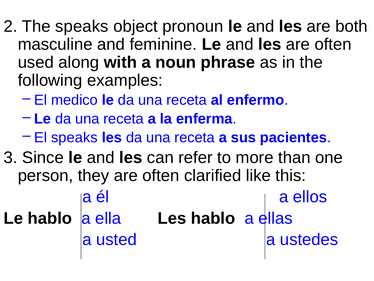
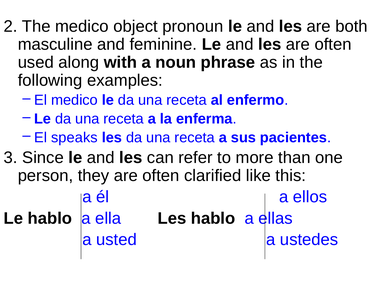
The speaks: speaks -> medico (82, 26)
